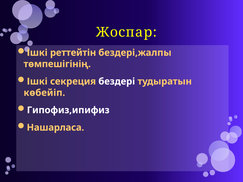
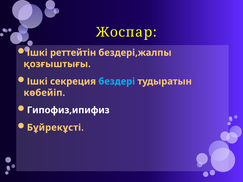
төмпешігінің: төмпешігінің -> қозғыштығы (57, 64)
бездері colour: white -> light blue (117, 82)
Нашарласа: Нашарласа -> Бұйрекұсті (55, 128)
